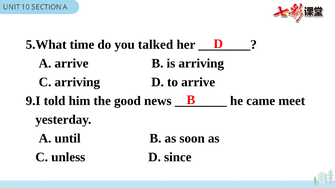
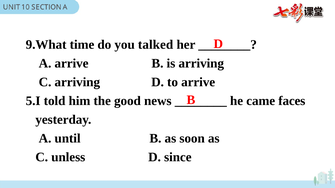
5.What: 5.What -> 9.What (46, 45)
9.I: 9.I -> 5.I (33, 101)
meet: meet -> faces (292, 101)
